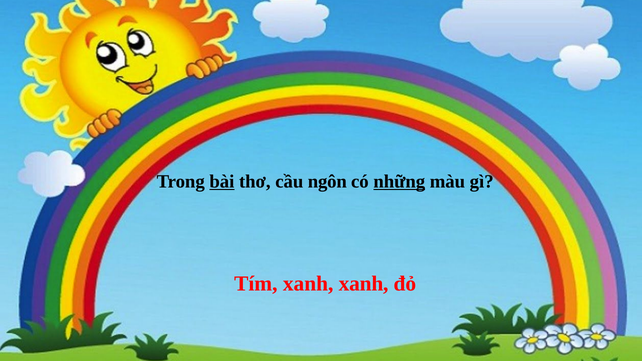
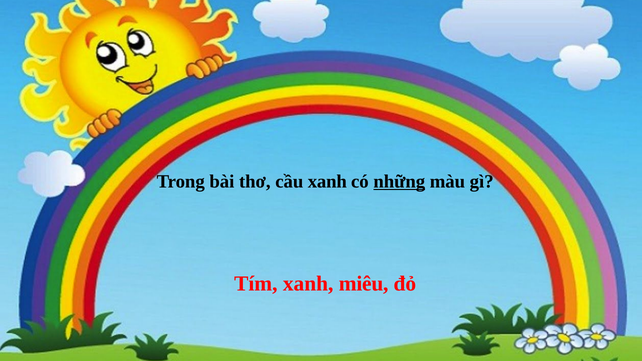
bài underline: present -> none (222, 182)
cầu ngôn: ngôn -> xanh (327, 182)
xanh xanh: xanh -> miêu (364, 284)
